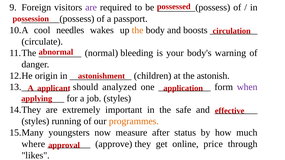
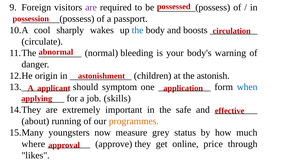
needles: needles -> sharply (70, 30)
the colour: orange -> blue (138, 30)
analyzed: analyzed -> symptom (120, 87)
when colour: purple -> blue (247, 87)
job styles: styles -> skills (117, 99)
styles: styles -> about (35, 121)
after: after -> grey (161, 133)
